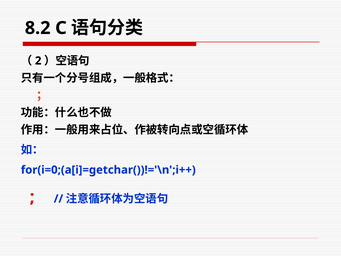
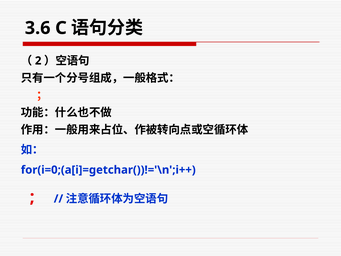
8.2: 8.2 -> 3.6 (38, 28)
